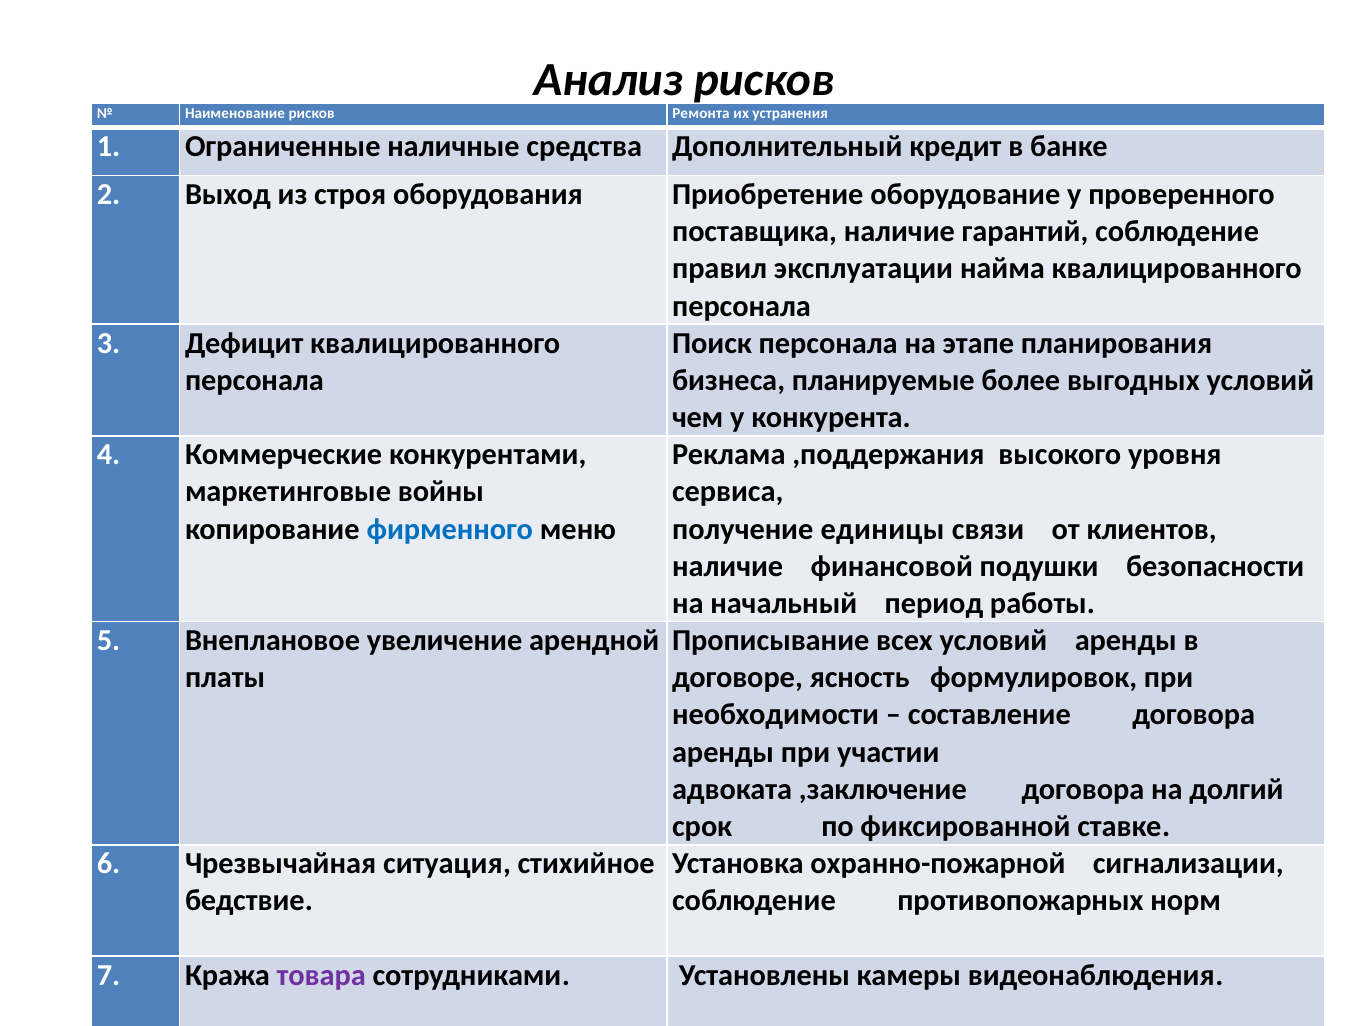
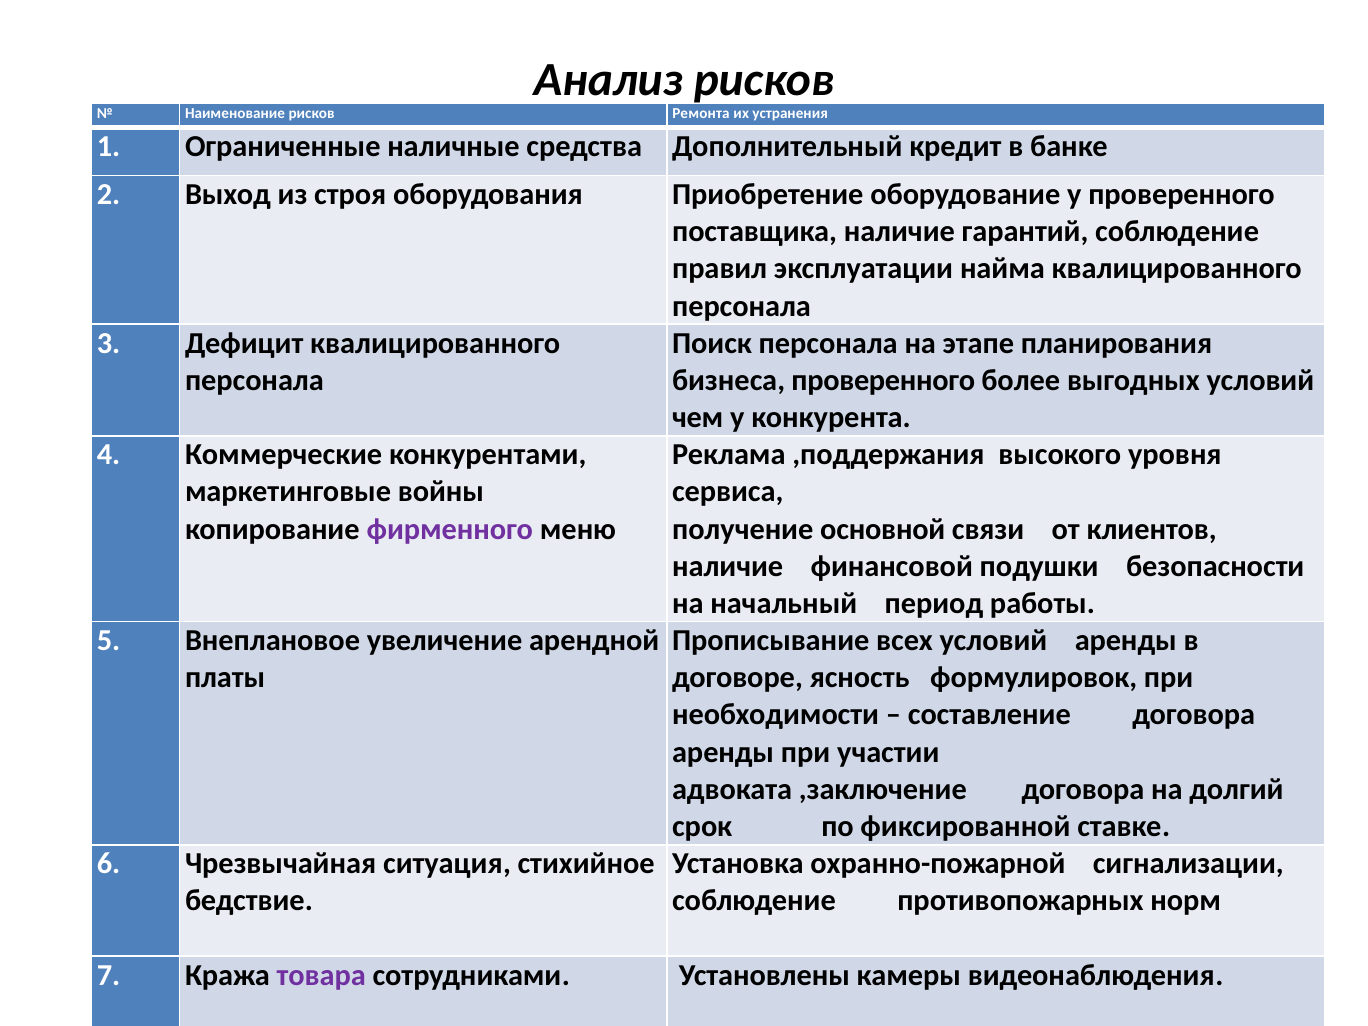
бизнеса планируемые: планируемые -> проверенного (883, 380)
фирменного colour: blue -> purple (450, 529)
единицы: единицы -> основной (883, 529)
